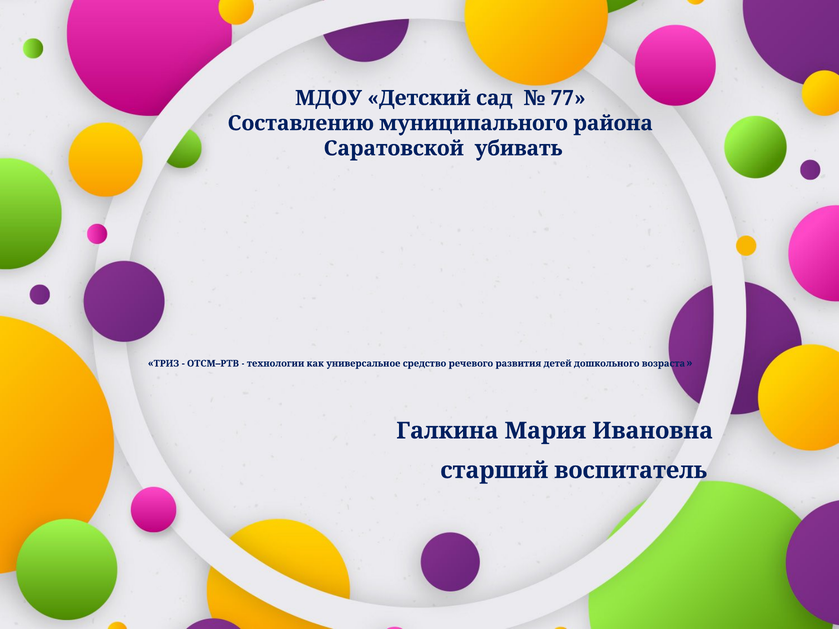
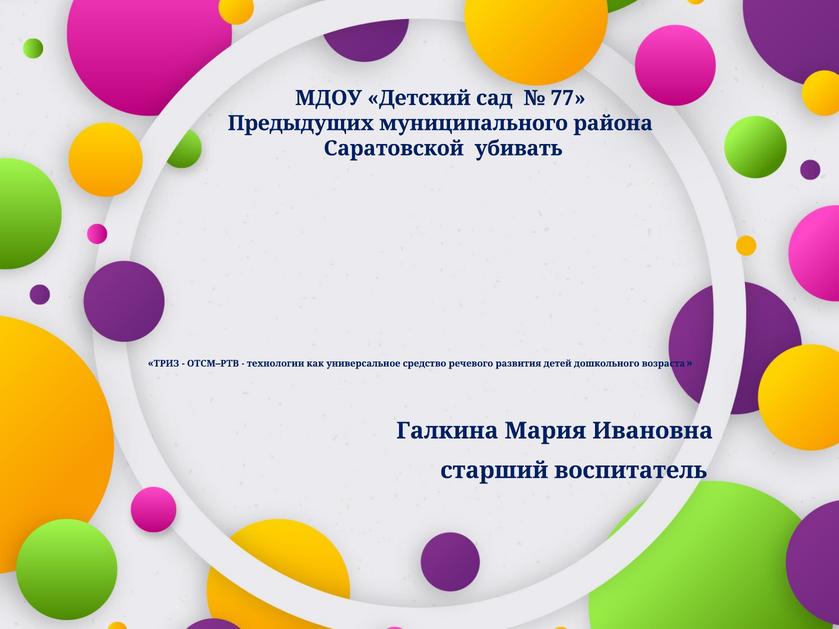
Составлению: Составлению -> Предыдущих (301, 123)
